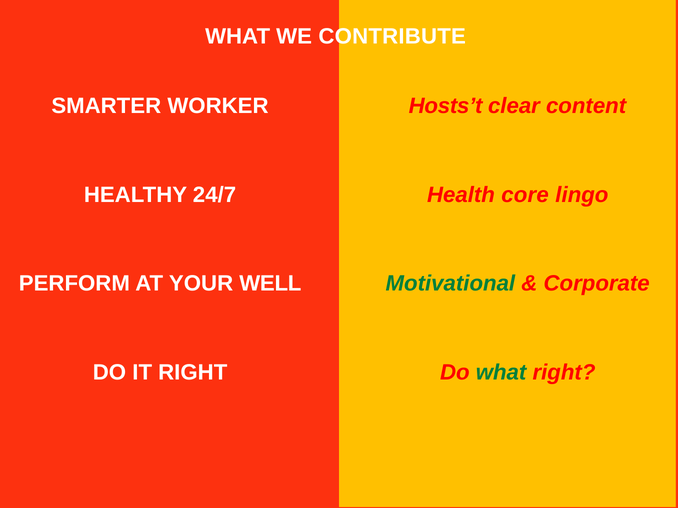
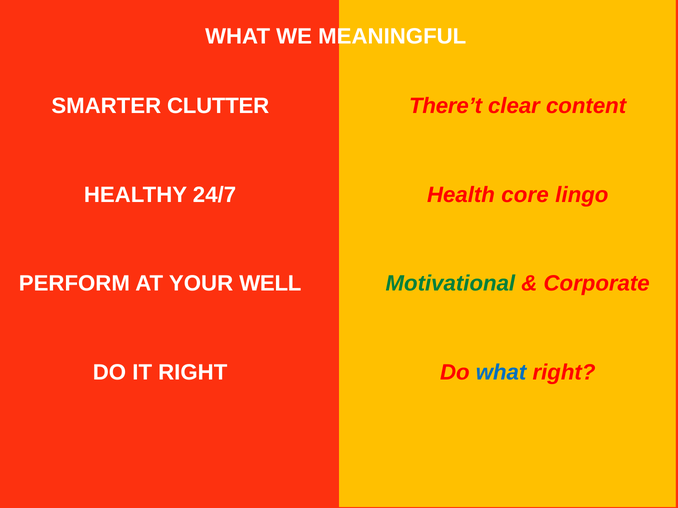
CONTRIBUTE: CONTRIBUTE -> MEANINGFUL (392, 37)
WORKER: WORKER -> CLUTTER (218, 106)
Hosts’t: Hosts’t -> There’t (446, 106)
what colour: green -> blue (501, 373)
